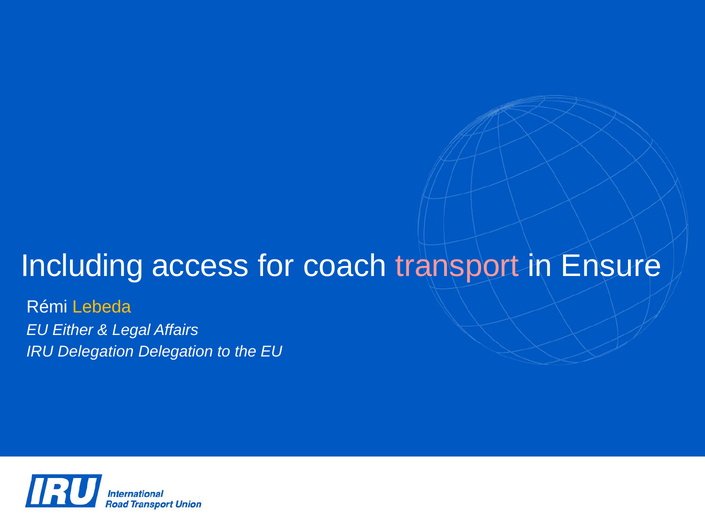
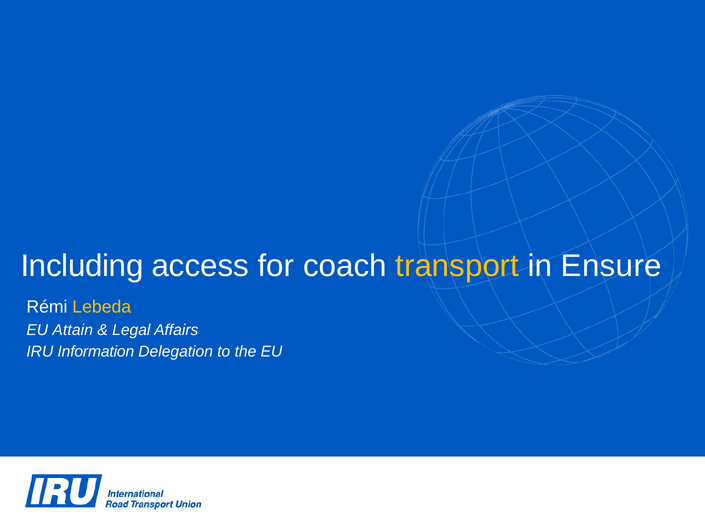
transport colour: pink -> yellow (457, 266)
Either: Either -> Attain (73, 330)
IRU Delegation: Delegation -> Information (96, 352)
